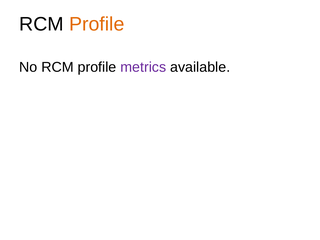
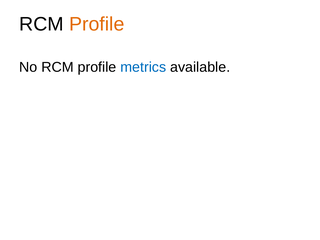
metrics colour: purple -> blue (143, 67)
